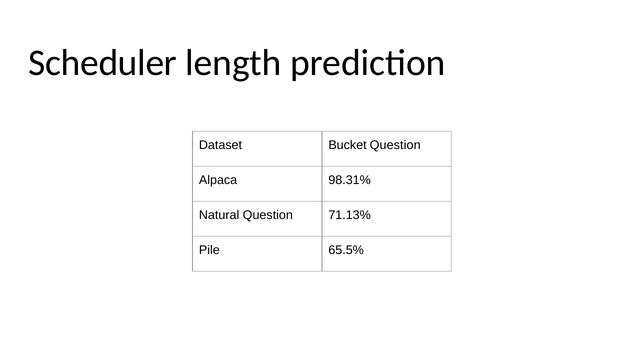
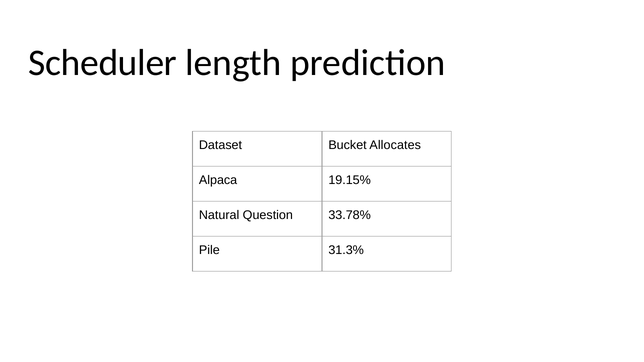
Bucket Question: Question -> Allocates (395, 145)
98.31%: 98.31% -> 19.15% (350, 180)
71.13%: 71.13% -> 33.78% (350, 215)
65.5%: 65.5% -> 31.3% (346, 250)
